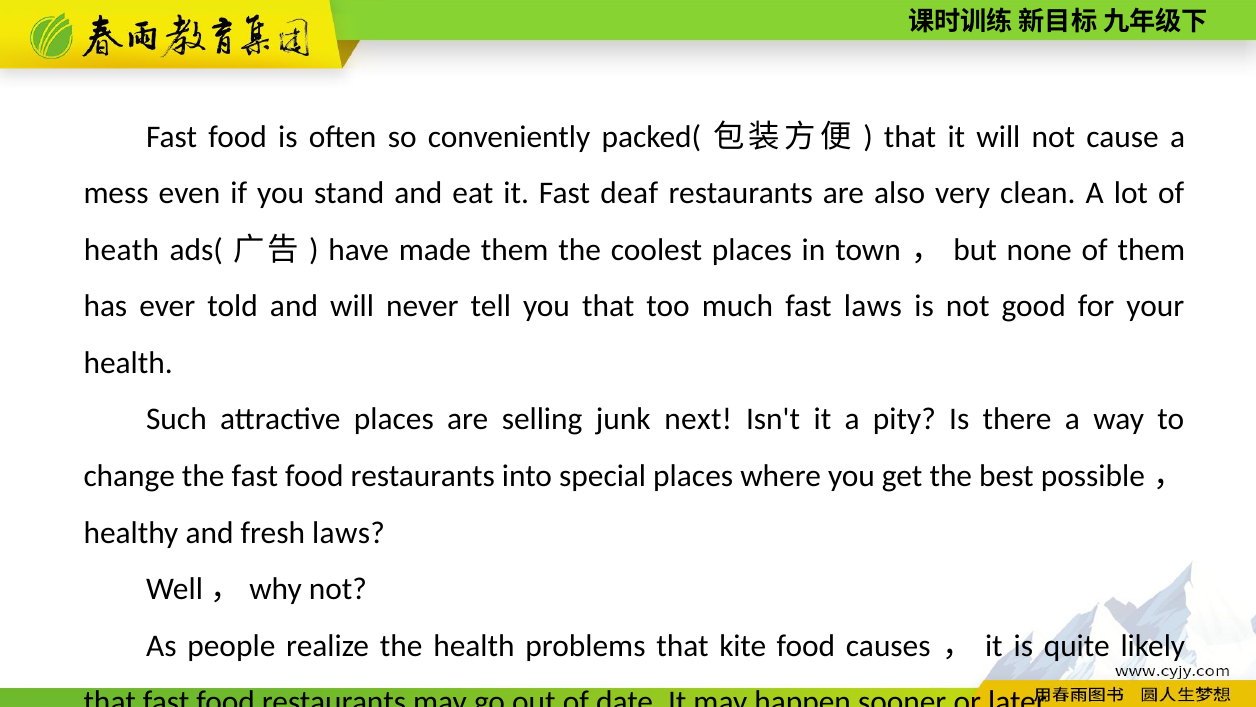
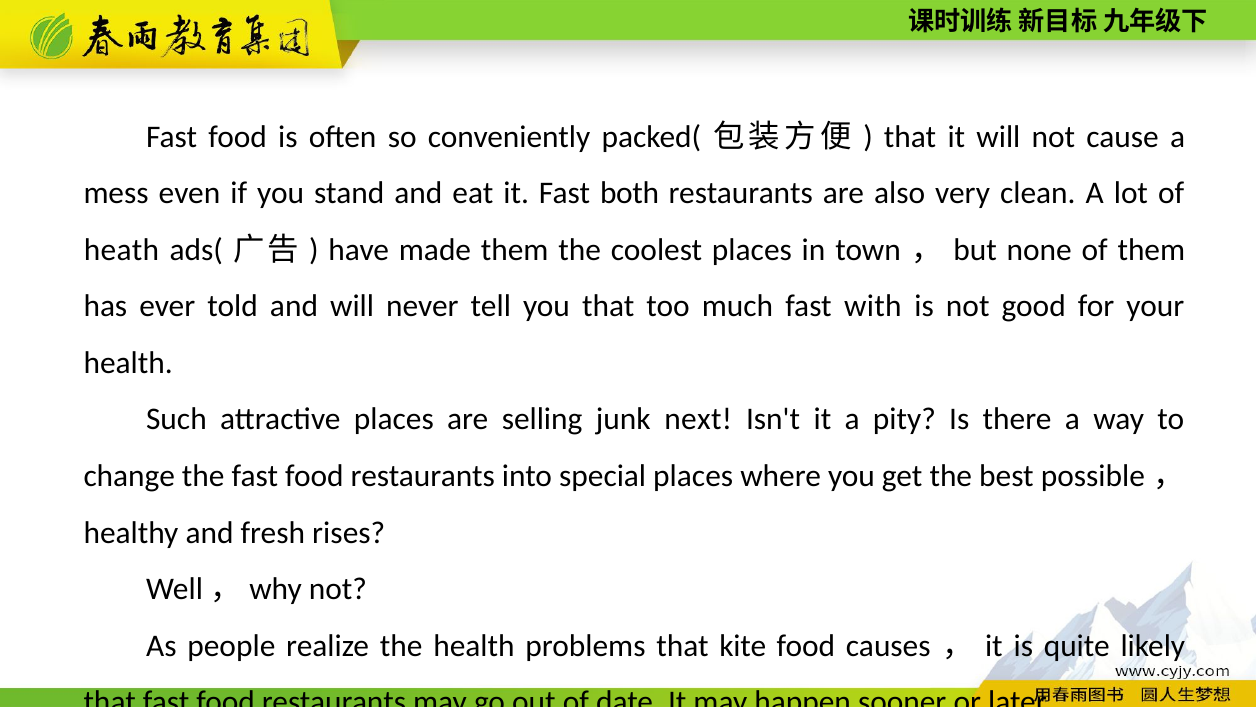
deaf: deaf -> both (630, 193)
fast laws: laws -> with (873, 306)
fresh laws: laws -> rises (349, 532)
